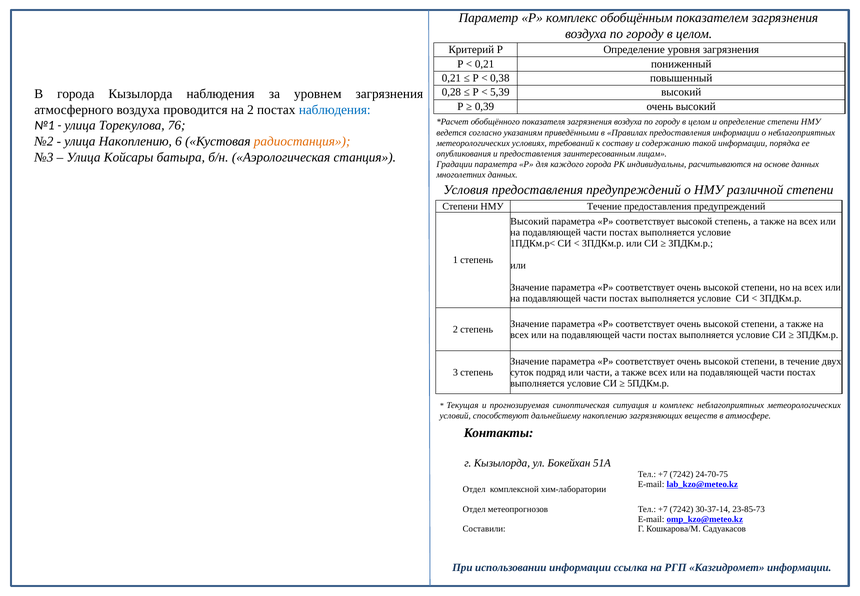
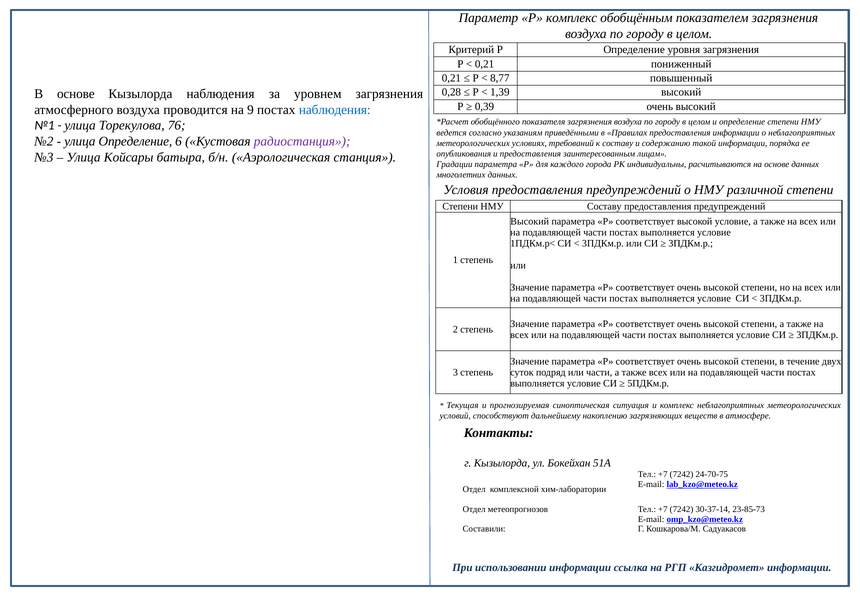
0,38: 0,38 -> 8,77 (500, 78)
5,39: 5,39 -> 1,39 (500, 92)
В города: города -> основе (76, 94)
на 2: 2 -> 9 (250, 110)
улица Накоплению: Накоплению -> Определение (135, 141)
радиостанция colour: orange -> purple (302, 141)
НМУ Течение: Течение -> Составу (604, 206)
высокой степень: степень -> условие (733, 221)
